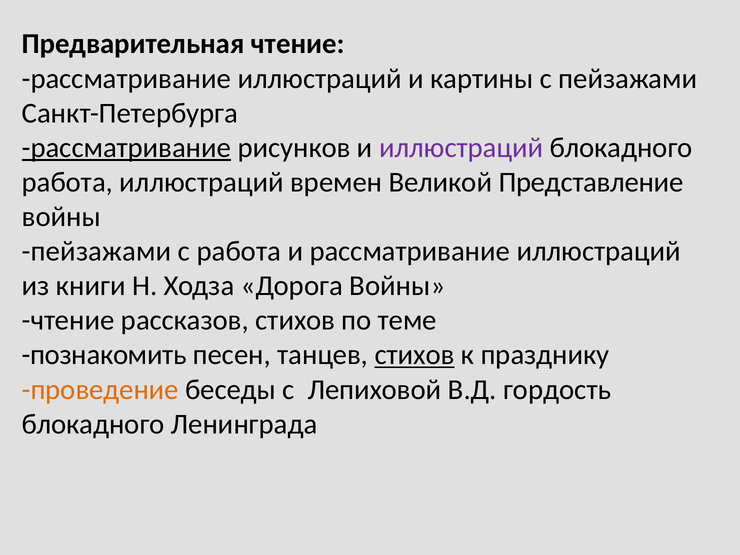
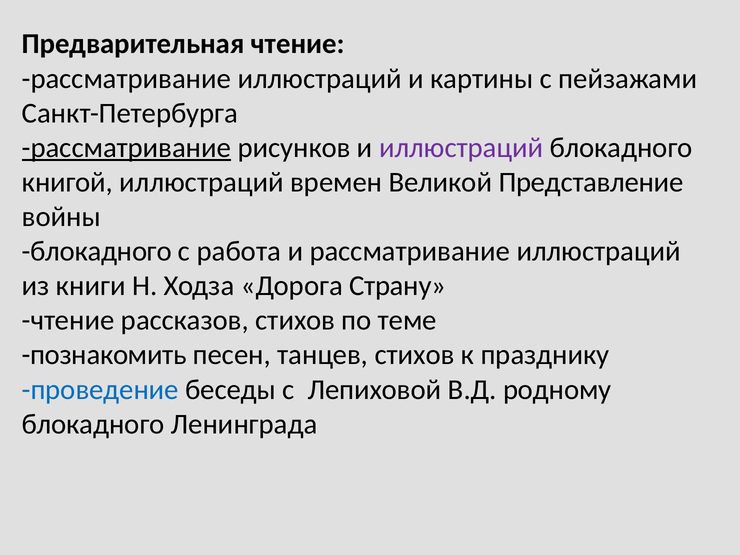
работа: работа -> книгой (67, 182)
пейзажами: пейзажами -> блокадного (97, 251)
Дорога Войны: Войны -> Страну (398, 286)
стихов underline: present -> none (414, 355)
проведение colour: orange -> blue (100, 390)
гордость: гордость -> родному (557, 390)
